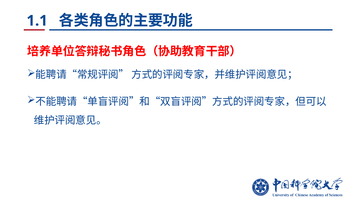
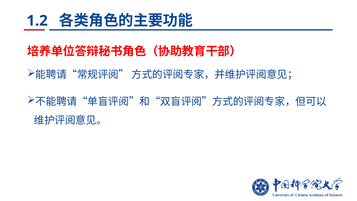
1.1: 1.1 -> 1.2 (37, 21)
